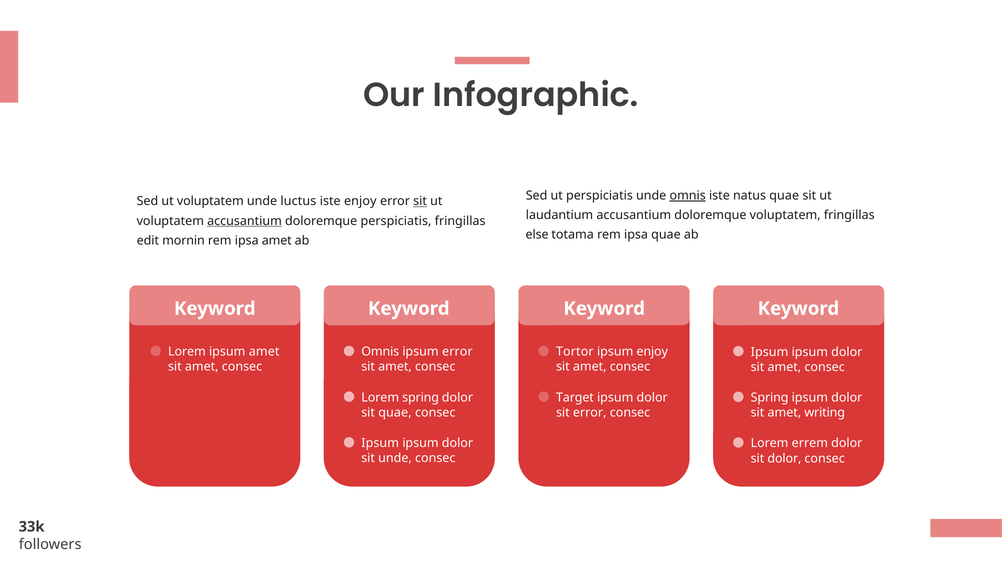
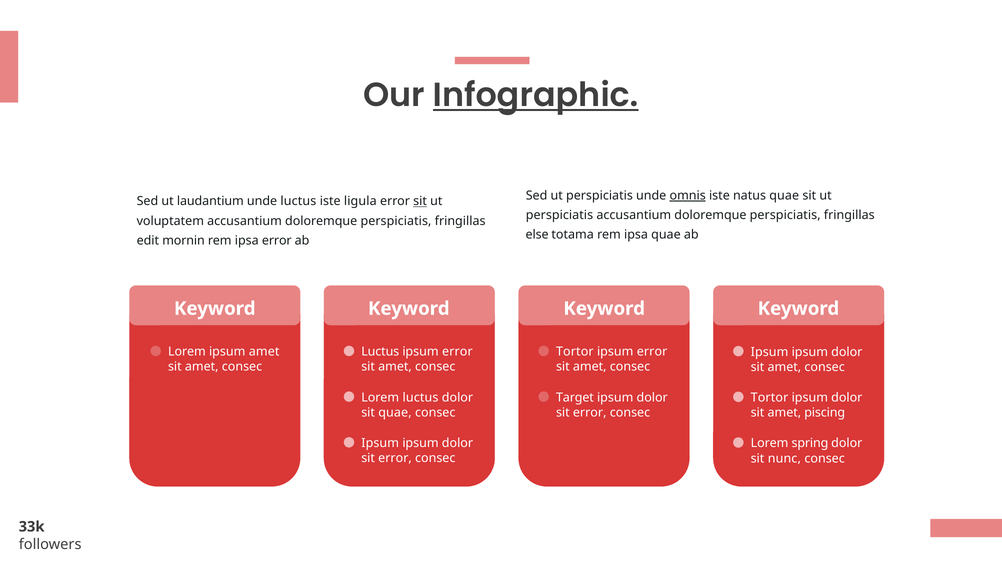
Infographic underline: none -> present (536, 95)
Sed ut voluptatem: voluptatem -> laudantium (210, 201)
iste enjoy: enjoy -> ligula (360, 201)
laudantium: laudantium -> perspiciatis (559, 215)
voluptatem: voluptatem -> perspiciatis (785, 215)
accusantium underline: present -> none (245, 221)
ipsa amet: amet -> error (277, 240)
Omnis: Omnis -> Luctus (380, 352)
enjoy: enjoy -> error (652, 352)
Lorem spring: spring -> luctus (420, 397)
Spring: Spring -> Tortor (770, 397)
writing: writing -> piscing (825, 412)
errem: errem -> spring (810, 443)
unde: unde -> error (395, 458)
sit dolor: dolor -> nunc (784, 458)
